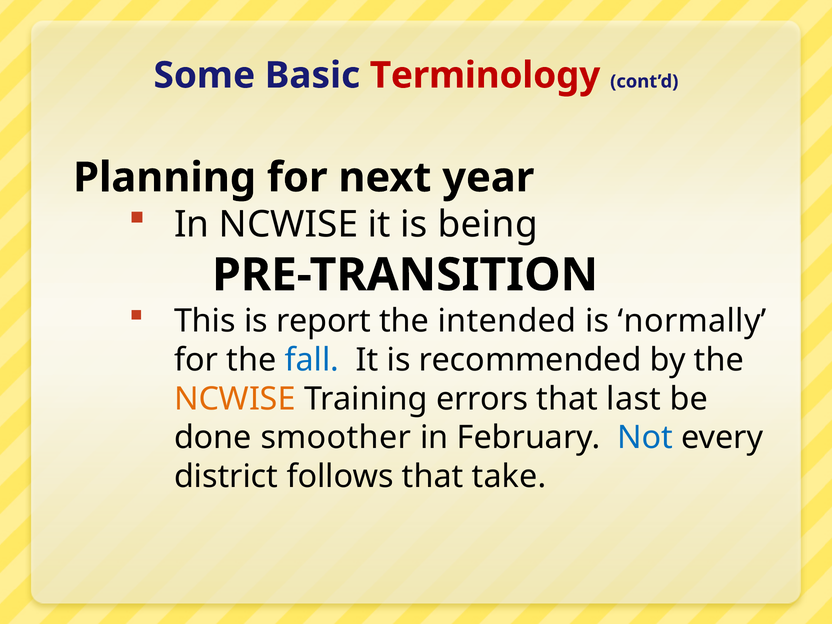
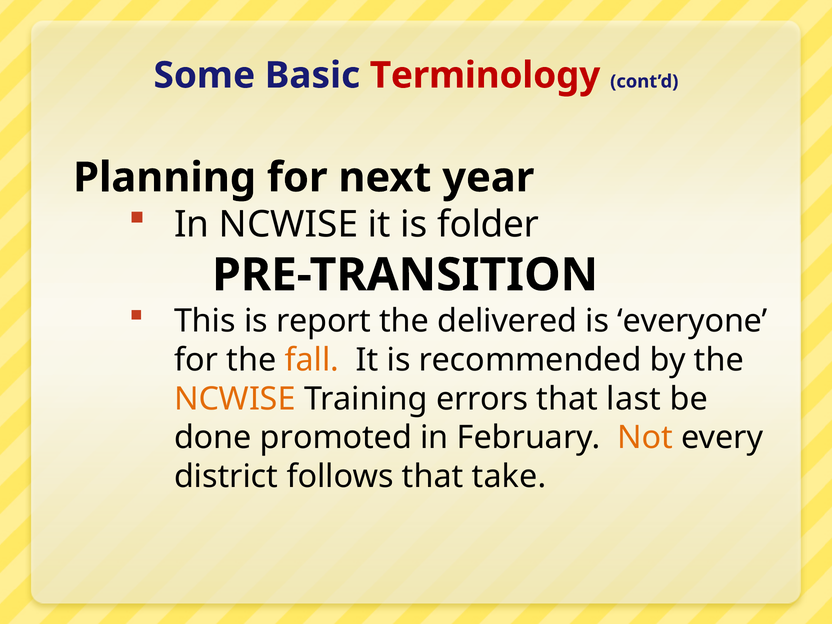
being: being -> folder (488, 224)
intended: intended -> delivered (507, 321)
normally: normally -> everyone (692, 321)
fall colour: blue -> orange (312, 360)
smoother: smoother -> promoted (336, 438)
Not colour: blue -> orange (645, 438)
